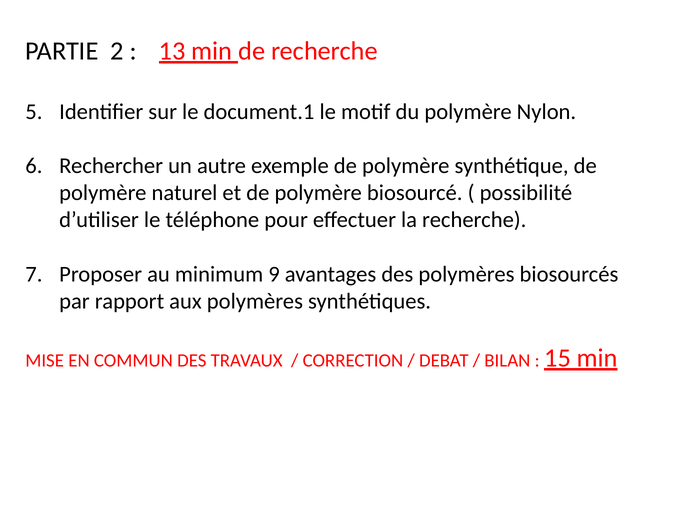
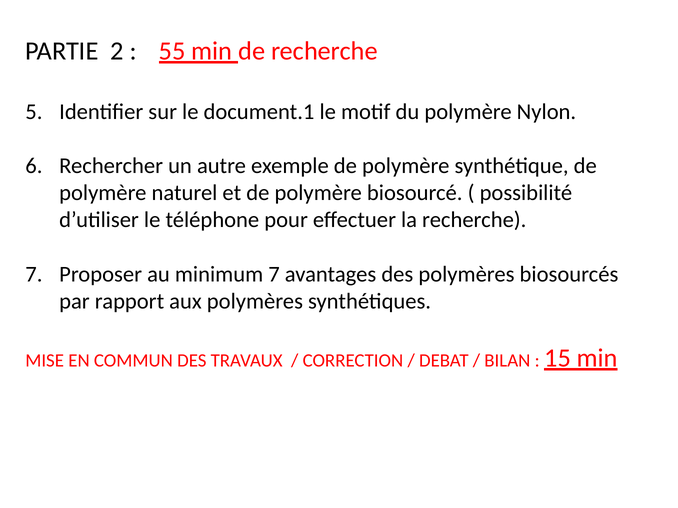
13: 13 -> 55 (172, 51)
minimum 9: 9 -> 7 (274, 274)
